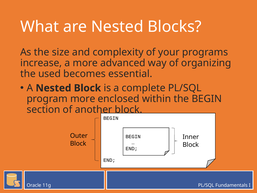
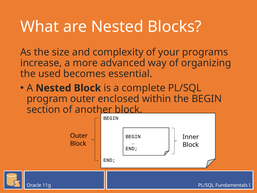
program more: more -> outer (83, 99)
